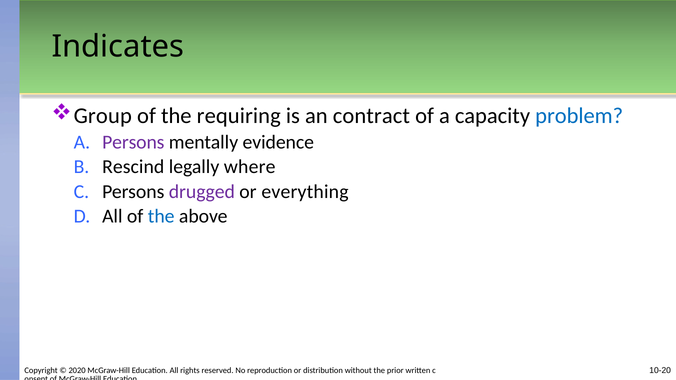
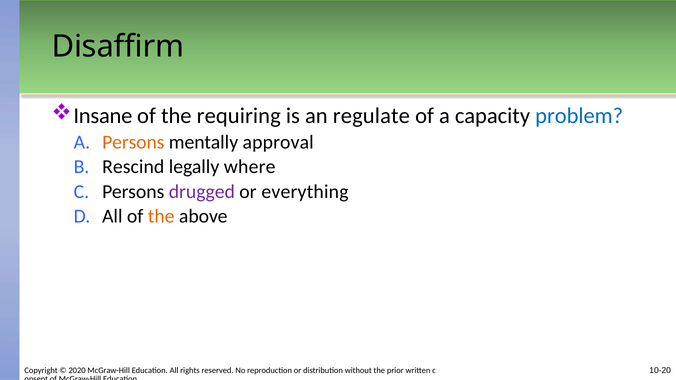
Indicates: Indicates -> Disaffirm (118, 47)
Group: Group -> Insane (103, 116)
contract: contract -> regulate (371, 116)
Persons colour: purple -> orange (133, 142)
evidence: evidence -> approval (278, 142)
the colour: blue -> orange (161, 217)
